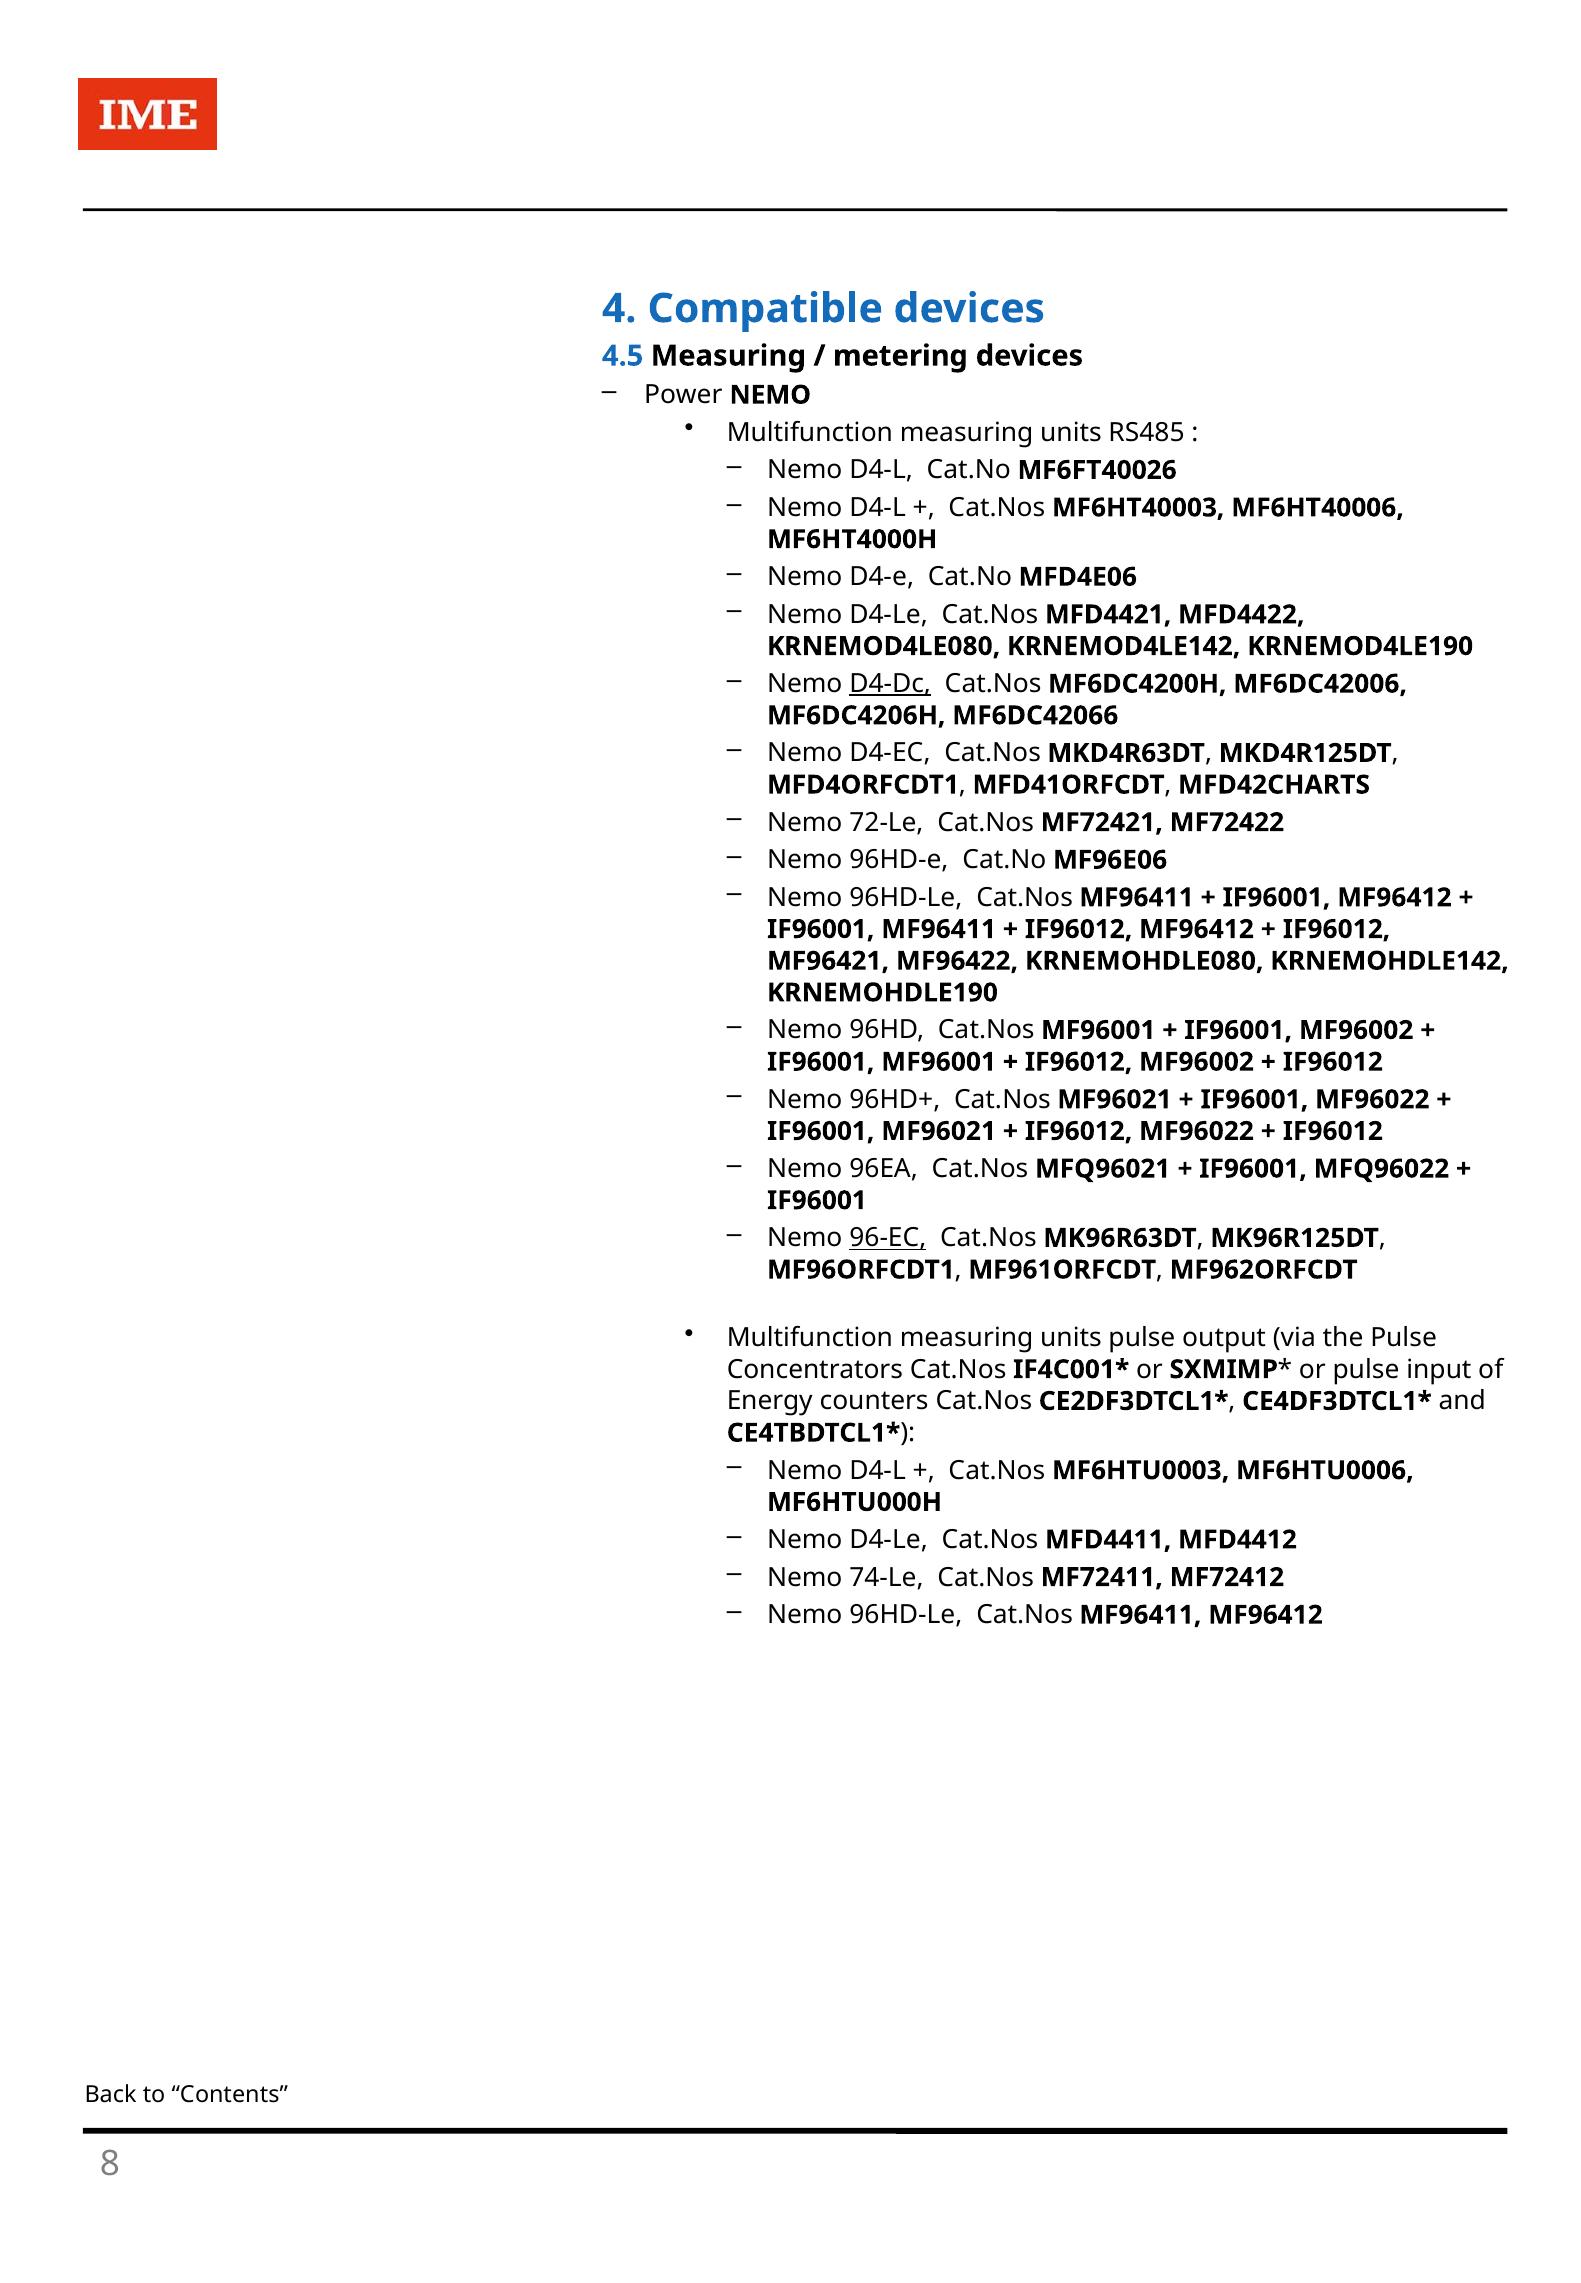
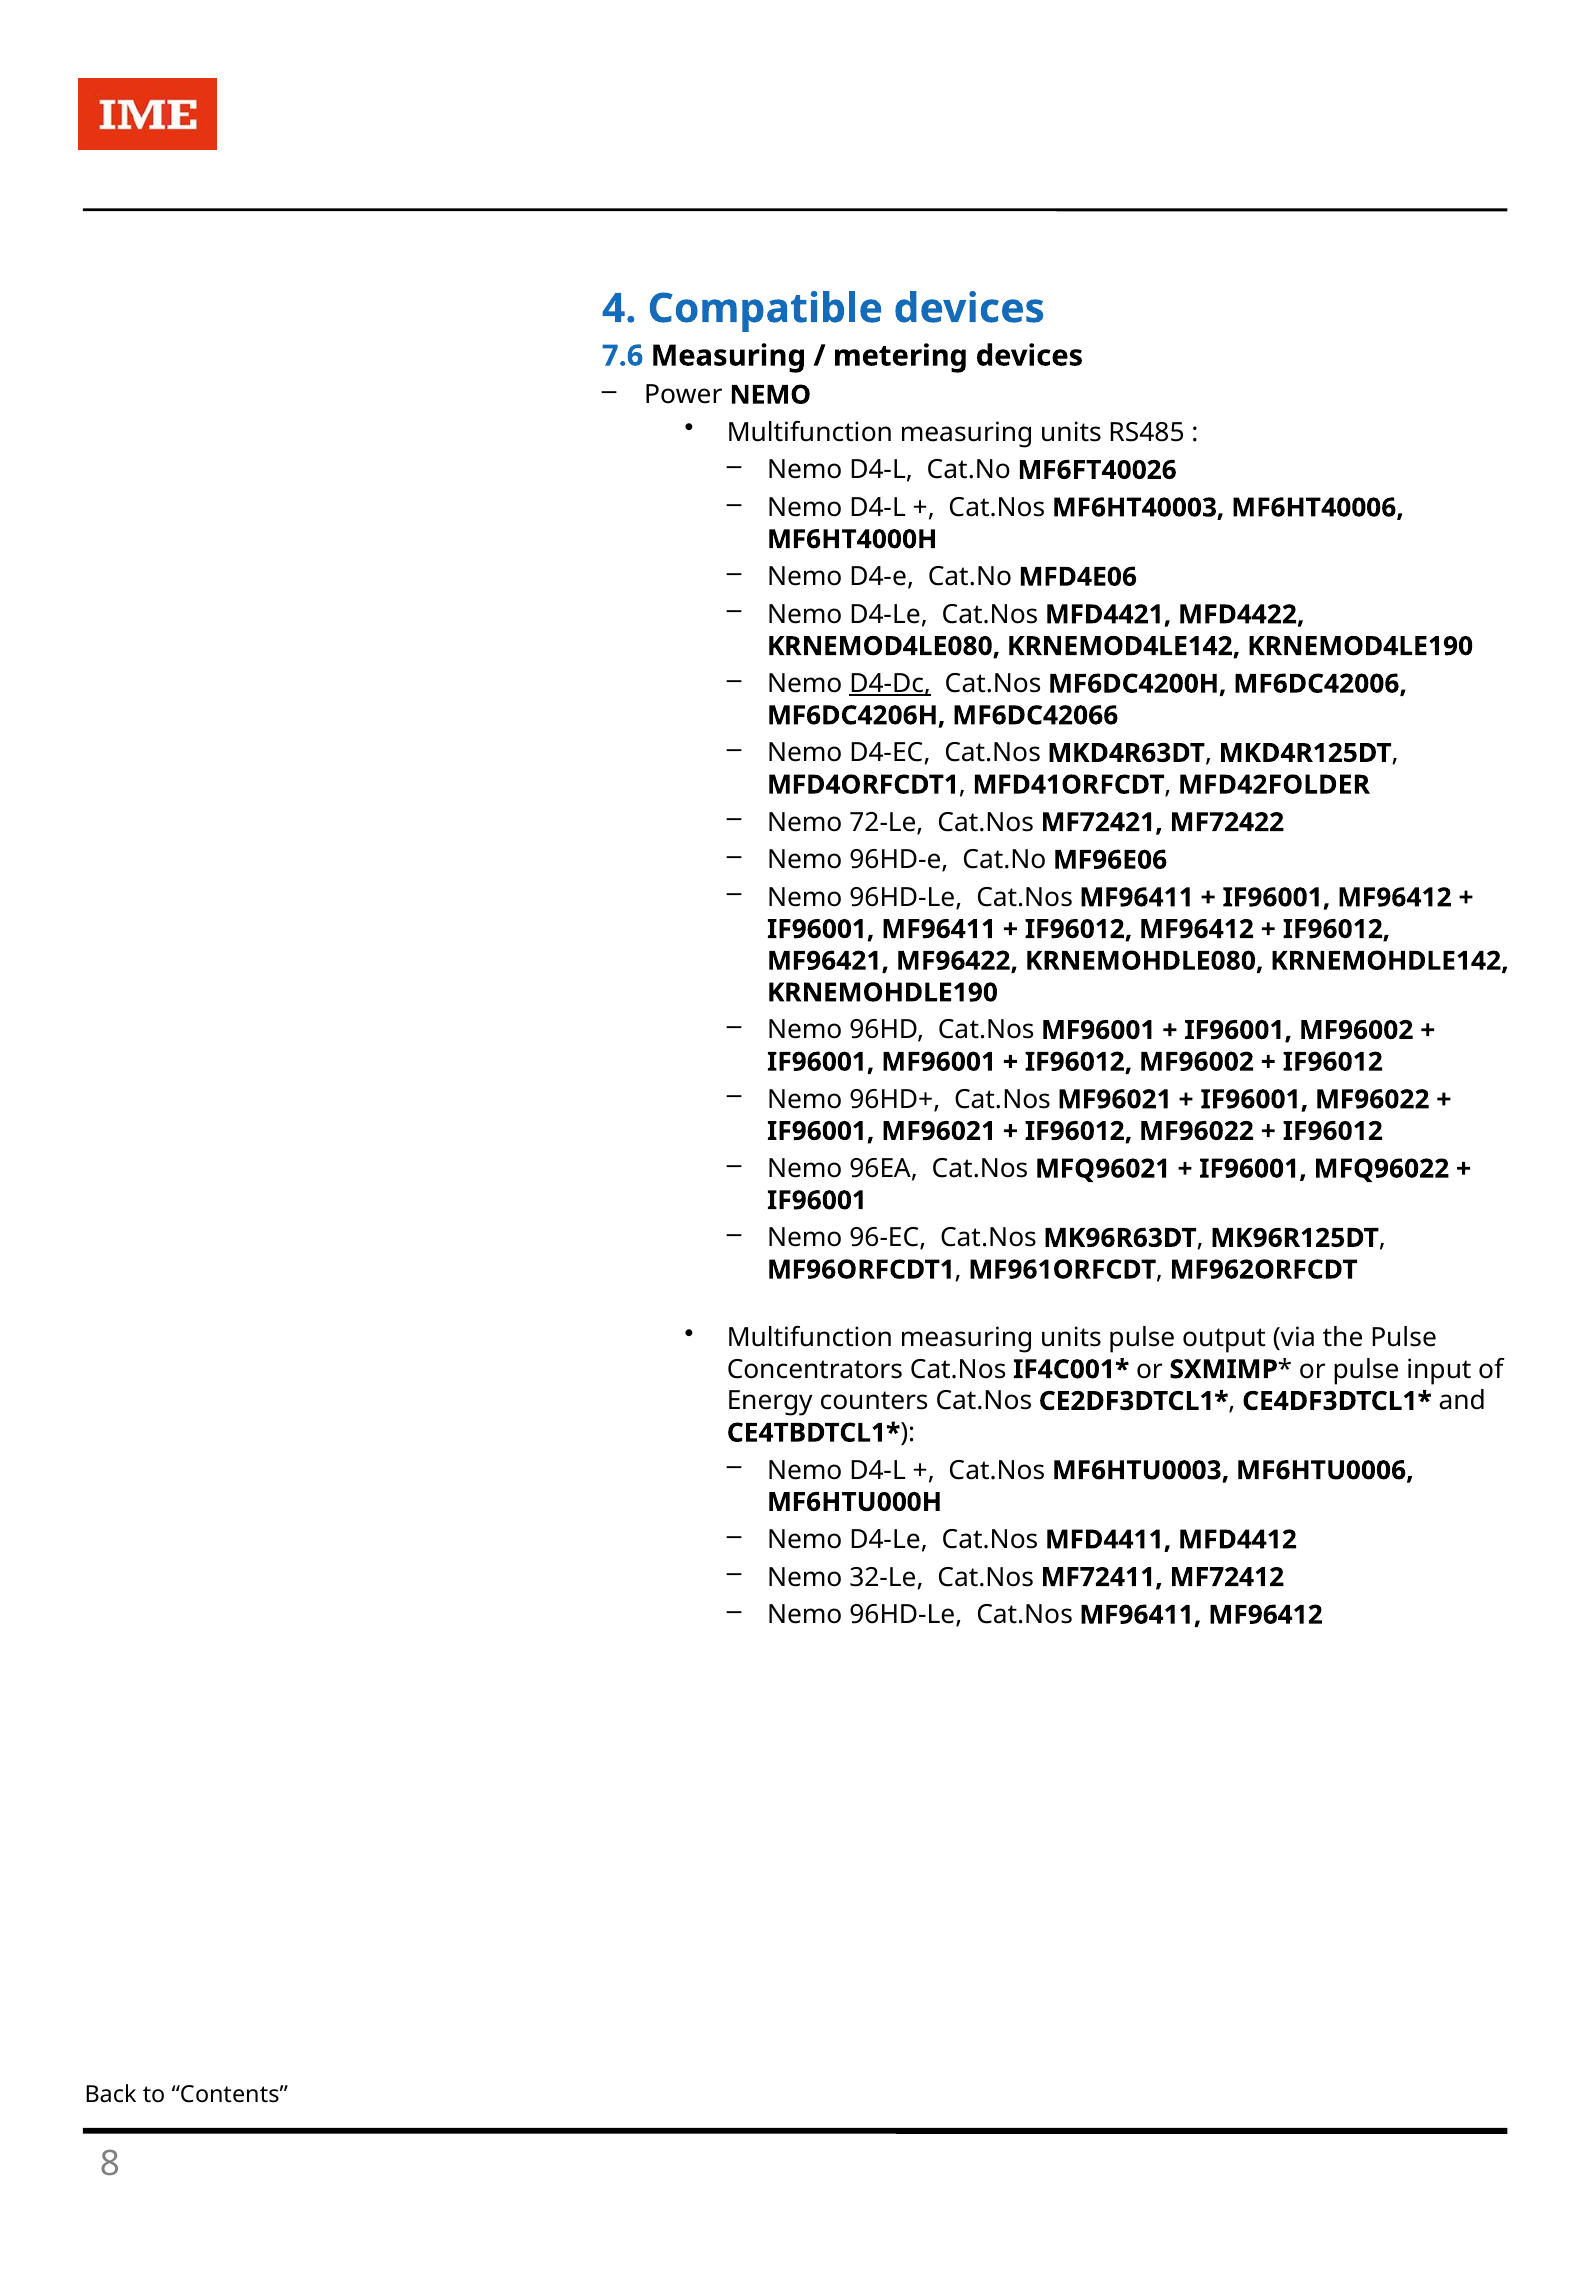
4.5: 4.5 -> 7.6 (623, 356)
MFD42CHARTS: MFD42CHARTS -> MFD42FOLDER (1274, 785)
96-EC underline: present -> none (888, 1238)
74-Le: 74-Le -> 32-Le (886, 1578)
